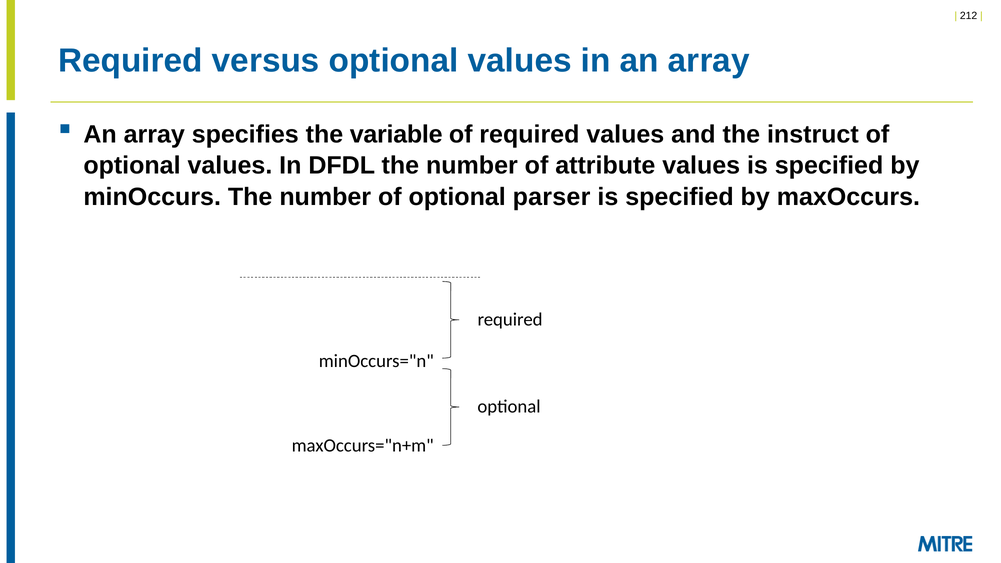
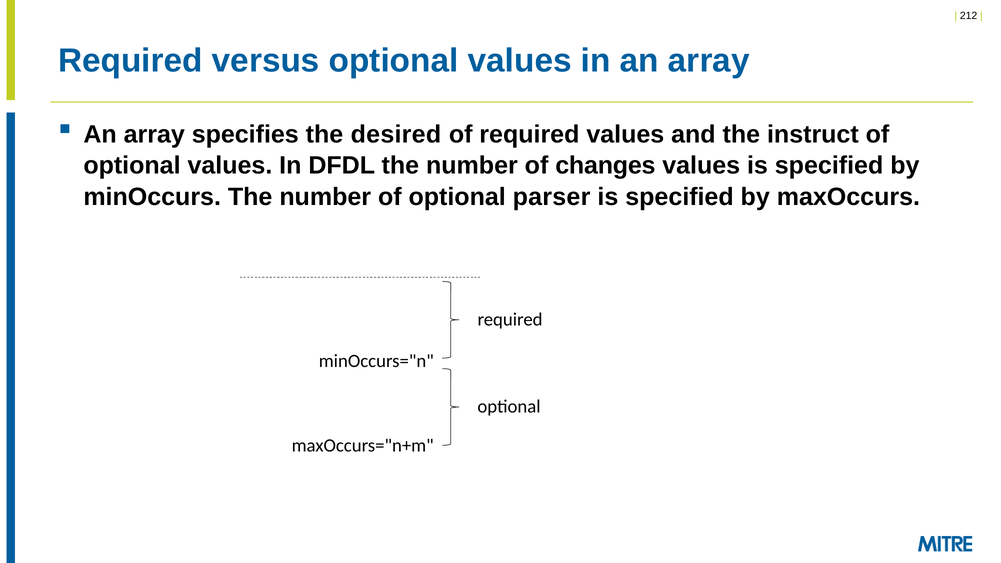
variable: variable -> desired (396, 134)
attribute: attribute -> changes (605, 166)
